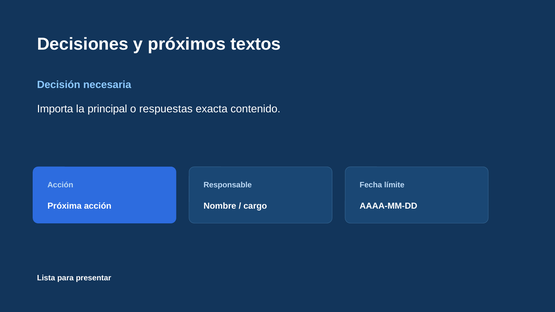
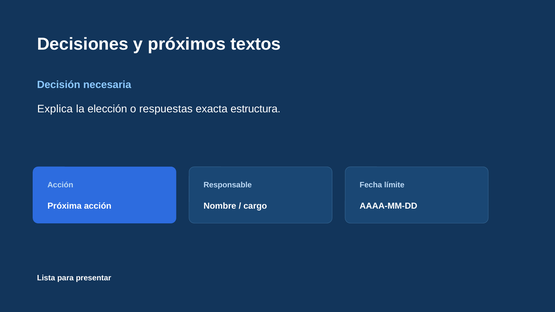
Importa: Importa -> Explica (55, 109)
principal: principal -> elección (107, 109)
contenido: contenido -> estructura (256, 109)
